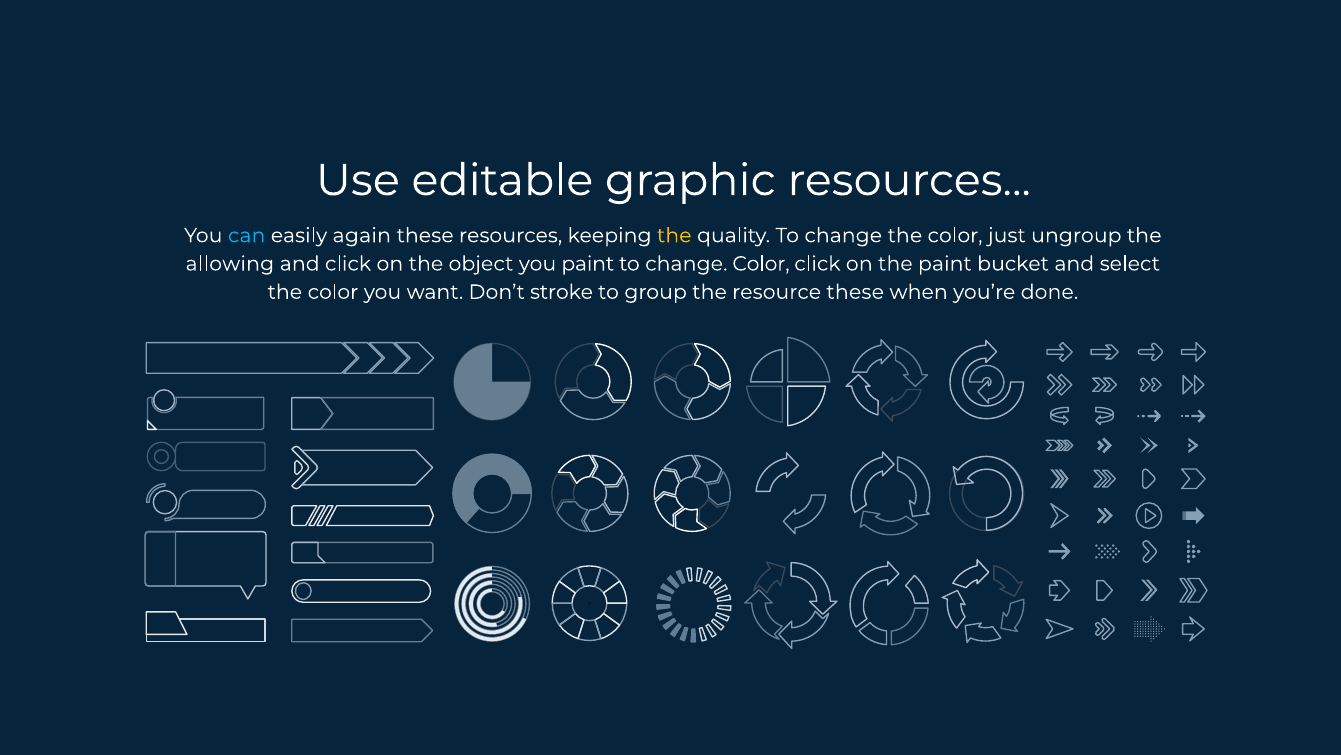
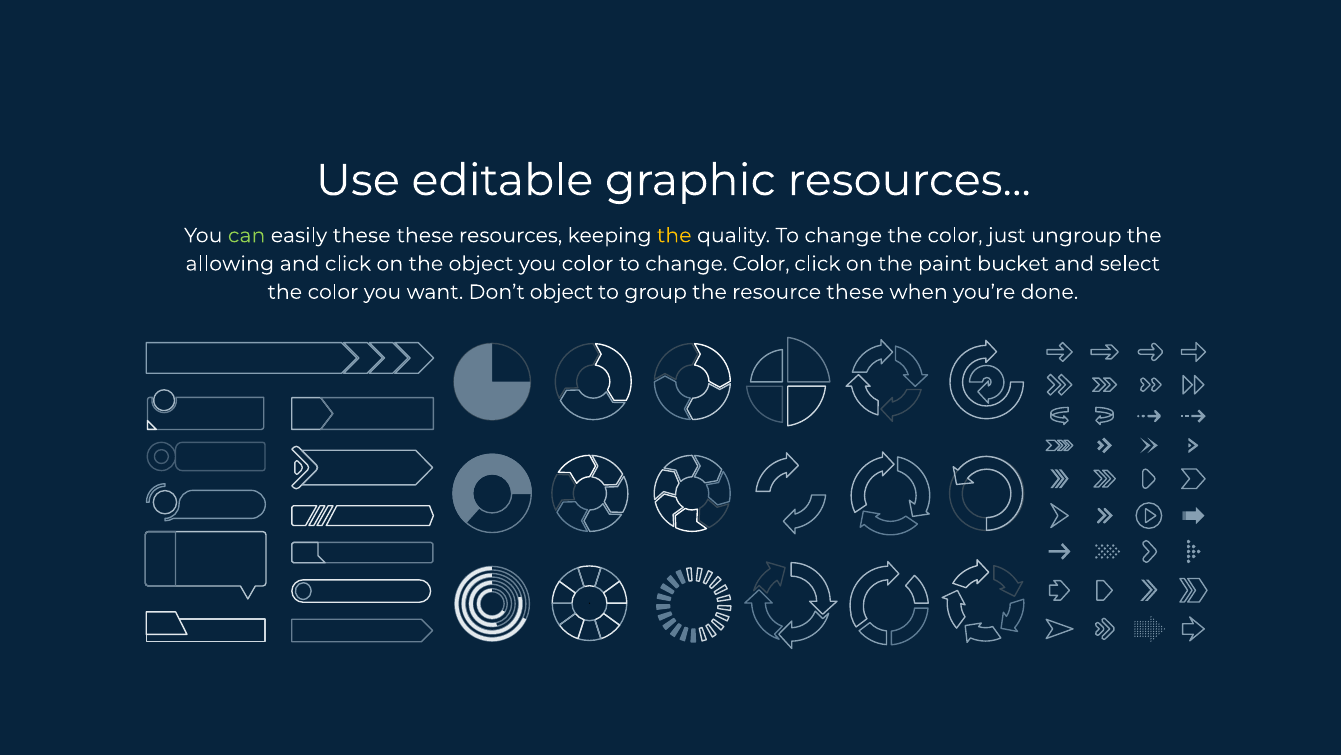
can colour: light blue -> light green (247, 235)
easily again: again -> these (362, 235)
you paint: paint -> color (588, 264)
Don’t stroke: stroke -> object (561, 292)
